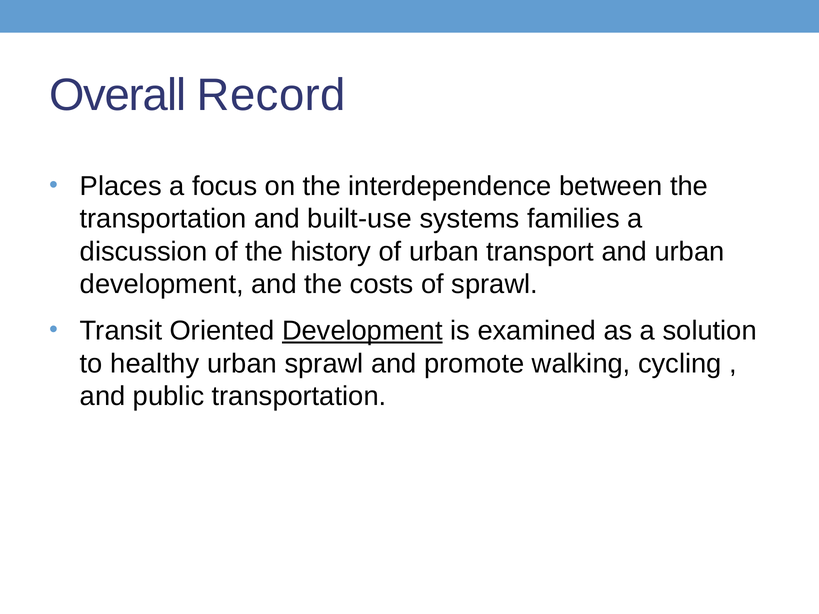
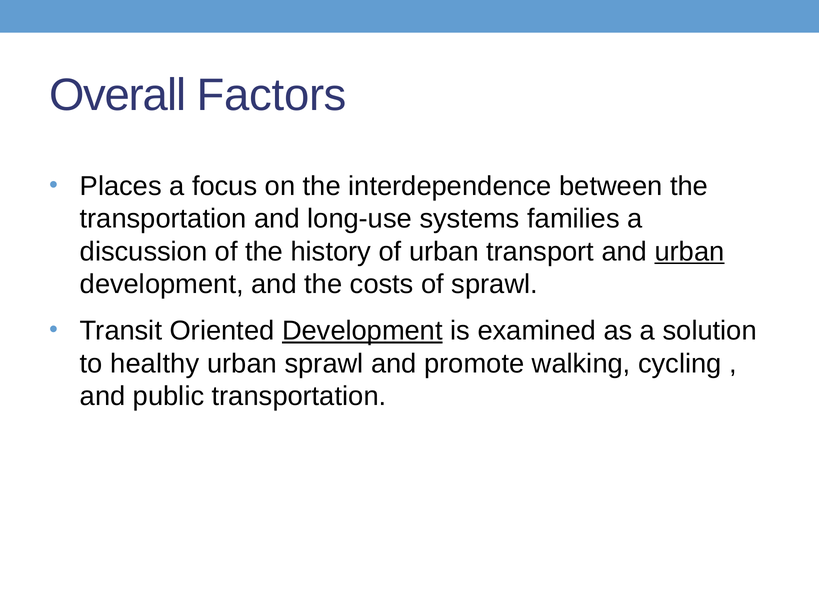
Record: Record -> Factors (272, 95)
built-use: built-use -> long-use (360, 219)
urban underline: none -> present (690, 252)
